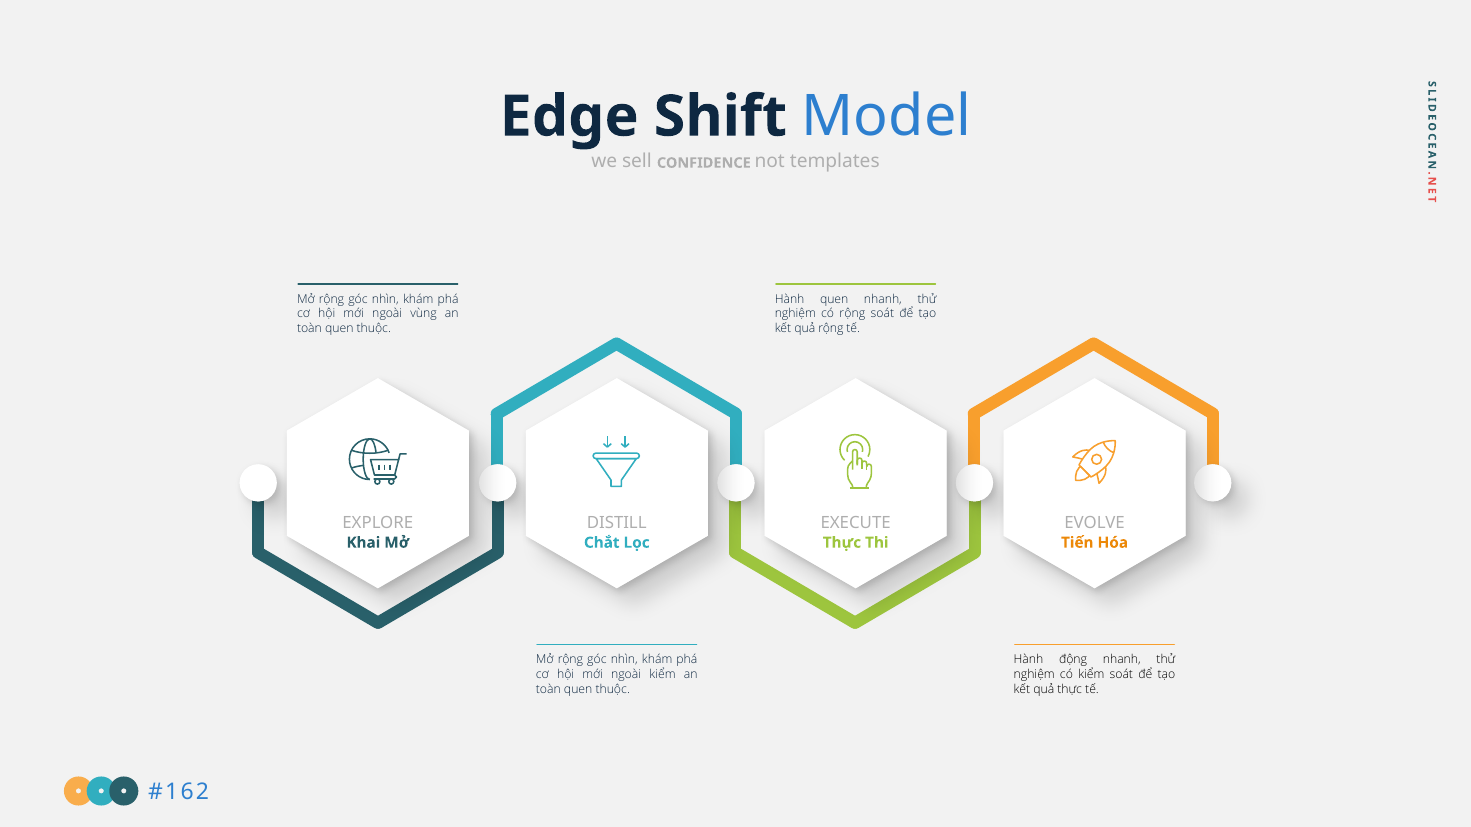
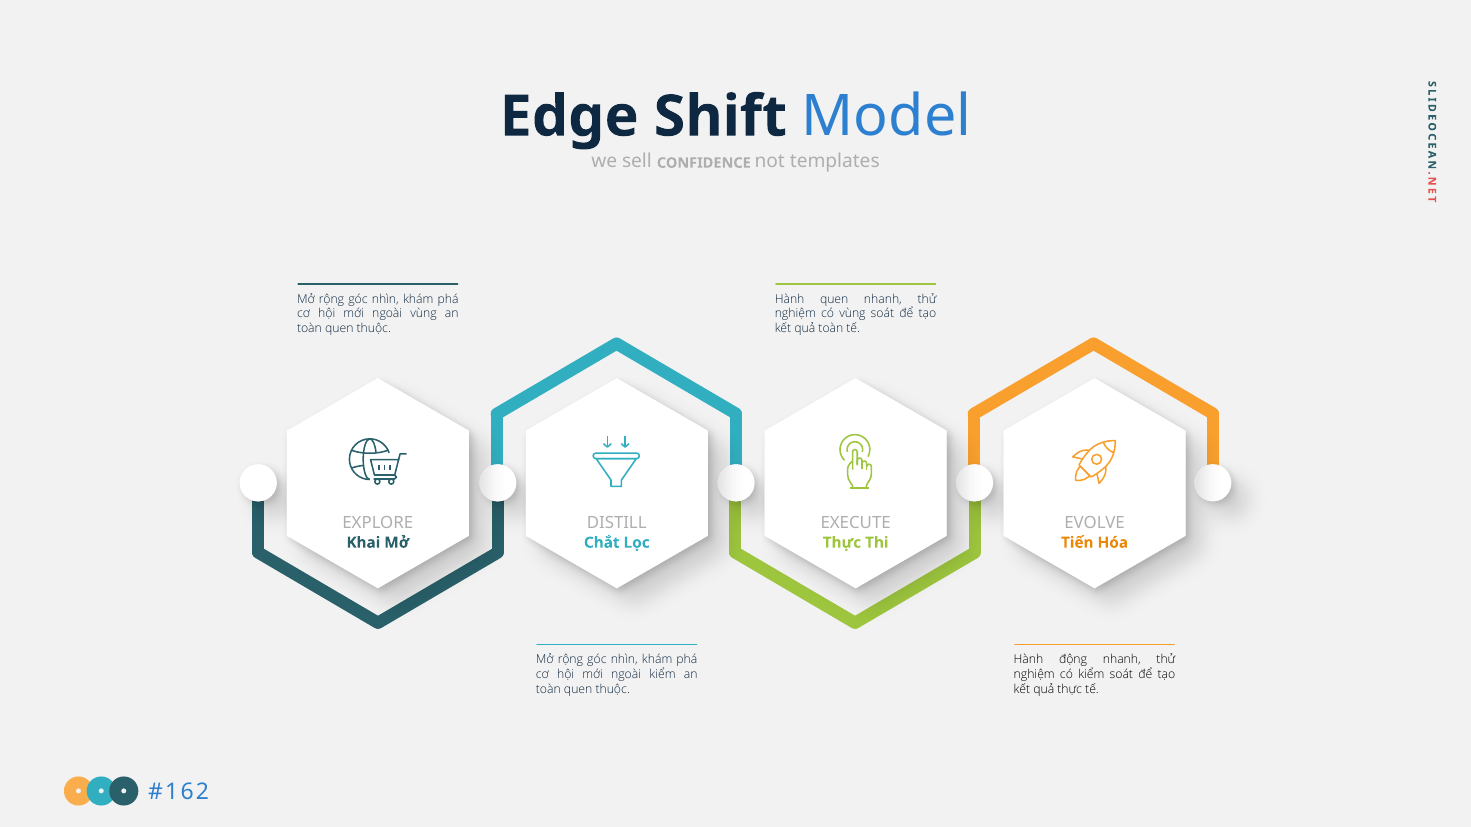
có rộng: rộng -> vùng (852, 314)
quả rộng: rộng -> toàn (831, 329)
